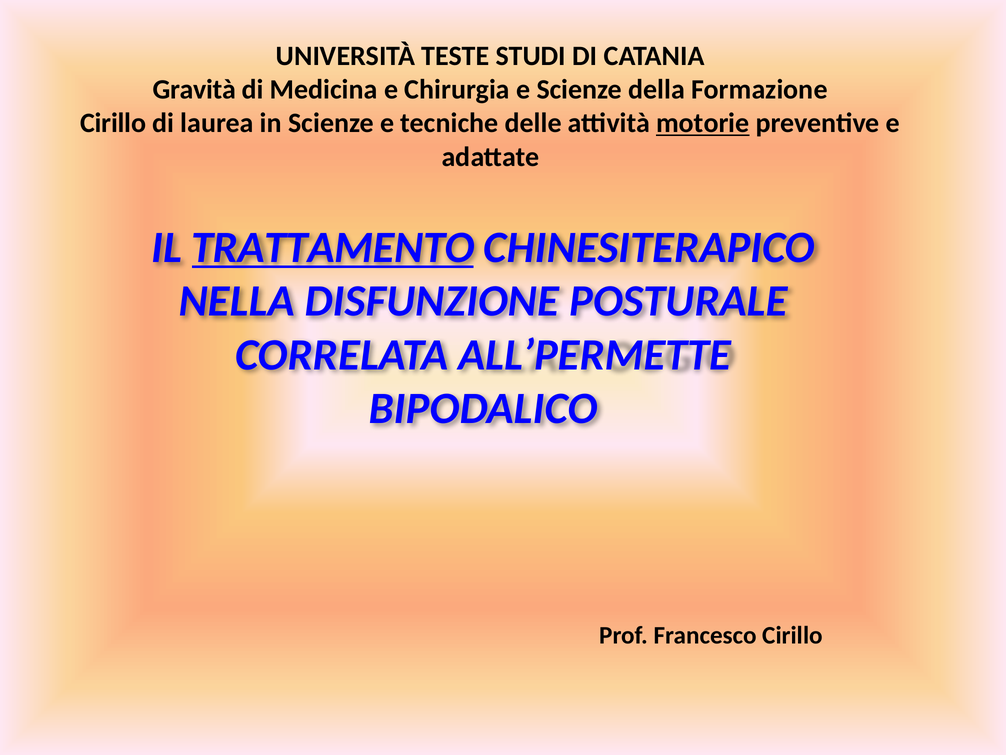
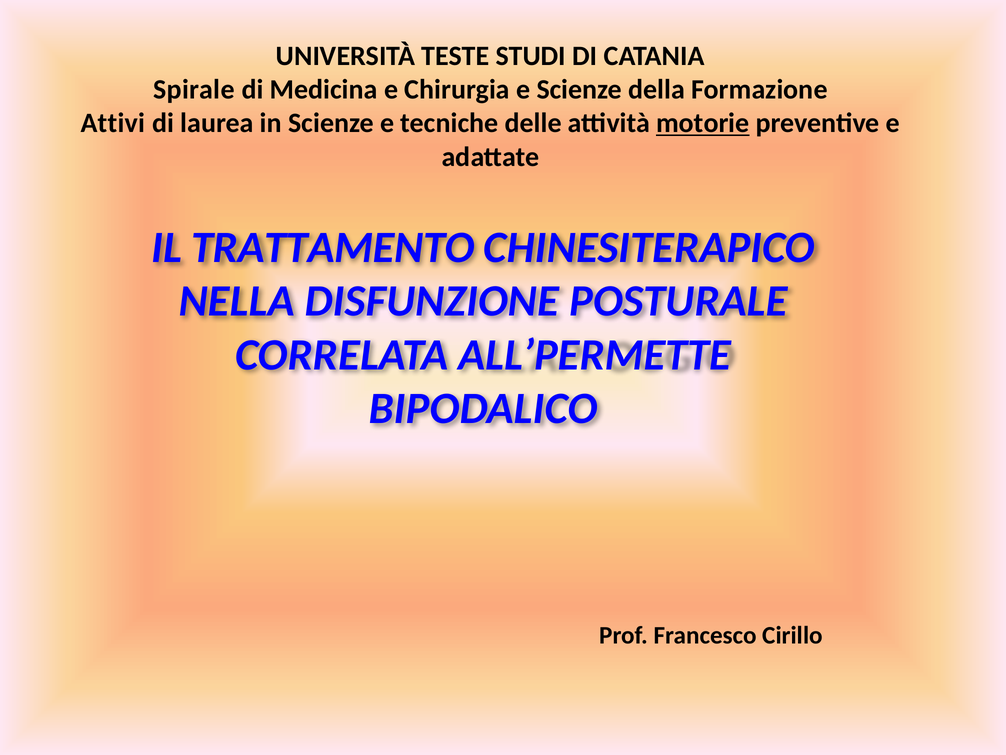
Gravità: Gravità -> Spirale (194, 90)
Cirillo: Cirillo -> Attivi (113, 123)
TRATTAMENTO underline: present -> none (333, 247)
